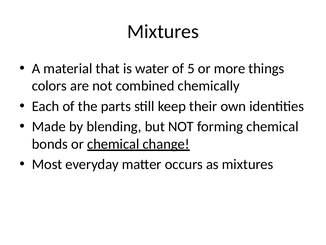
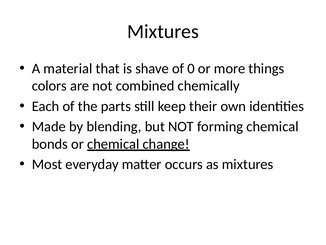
water: water -> shave (152, 68)
5: 5 -> 0 (191, 68)
